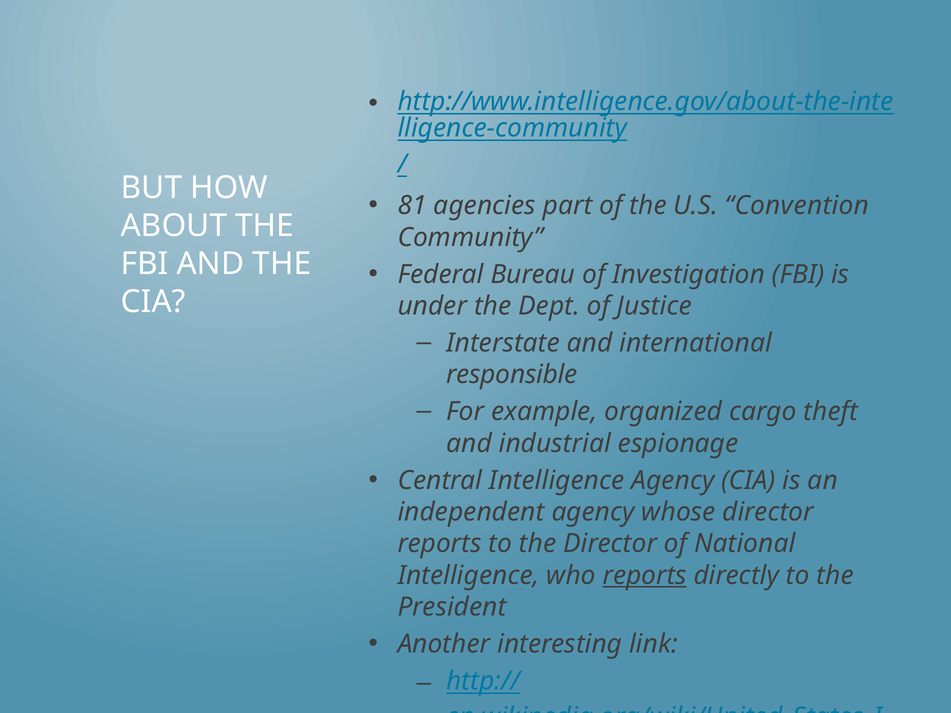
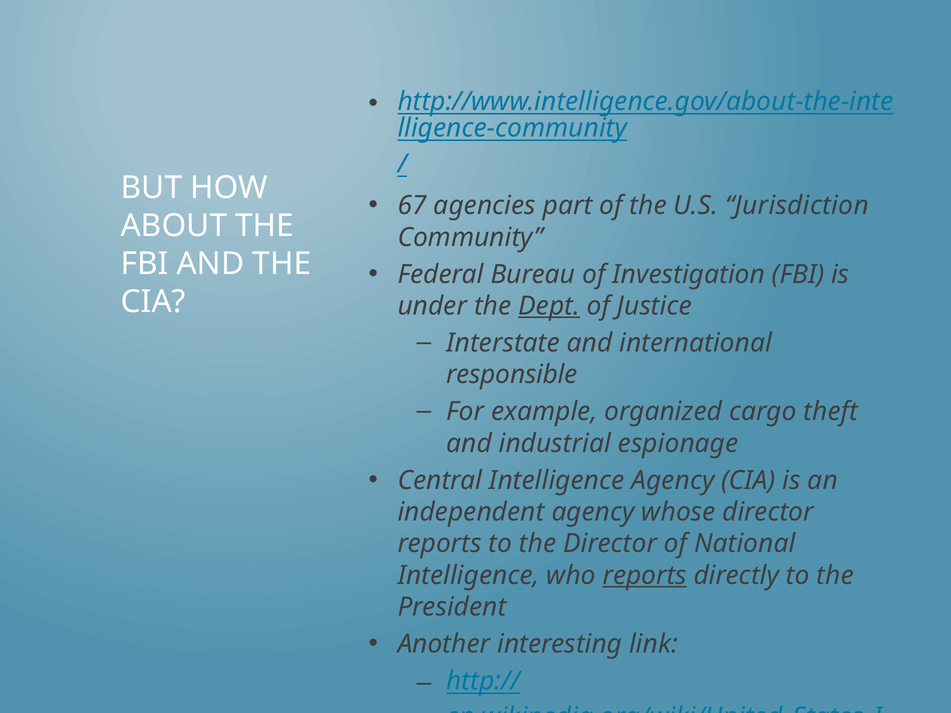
81: 81 -> 67 (412, 206)
Convention: Convention -> Jurisdiction (797, 206)
Dept underline: none -> present (549, 306)
